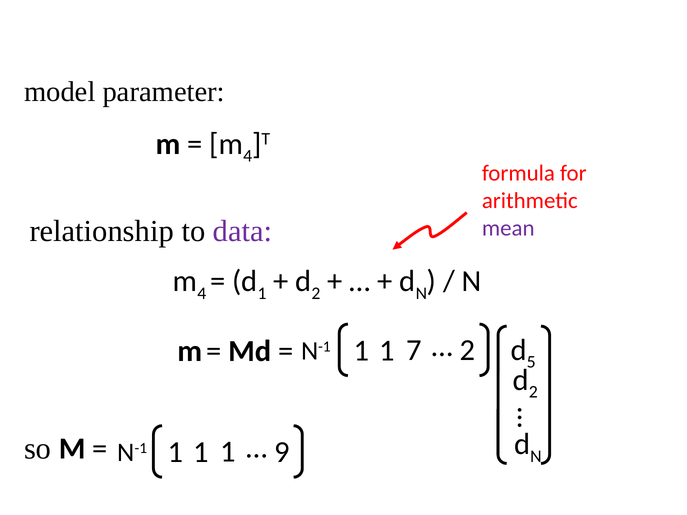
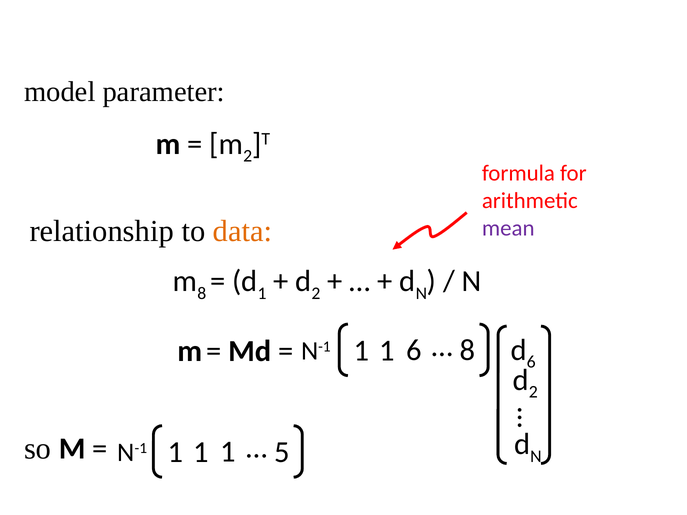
4: 4 -> 2 (248, 156)
data colour: purple -> orange (243, 231)
4: 4 -> 8 (202, 293)
1 7: 7 -> 6 (414, 350)
2: 2 -> 8 (468, 351)
5: 5 -> 6 (531, 362)
9: 9 -> 5 (282, 452)
